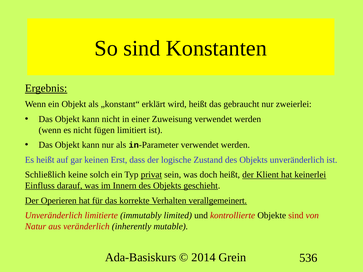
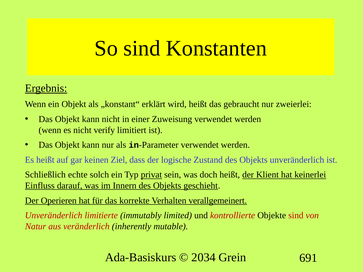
fügen: fügen -> verify (104, 130)
Erst: Erst -> Ziel (119, 160)
keine: keine -> echte (78, 175)
2014: 2014 -> 2034 (204, 258)
536: 536 -> 691 (308, 258)
